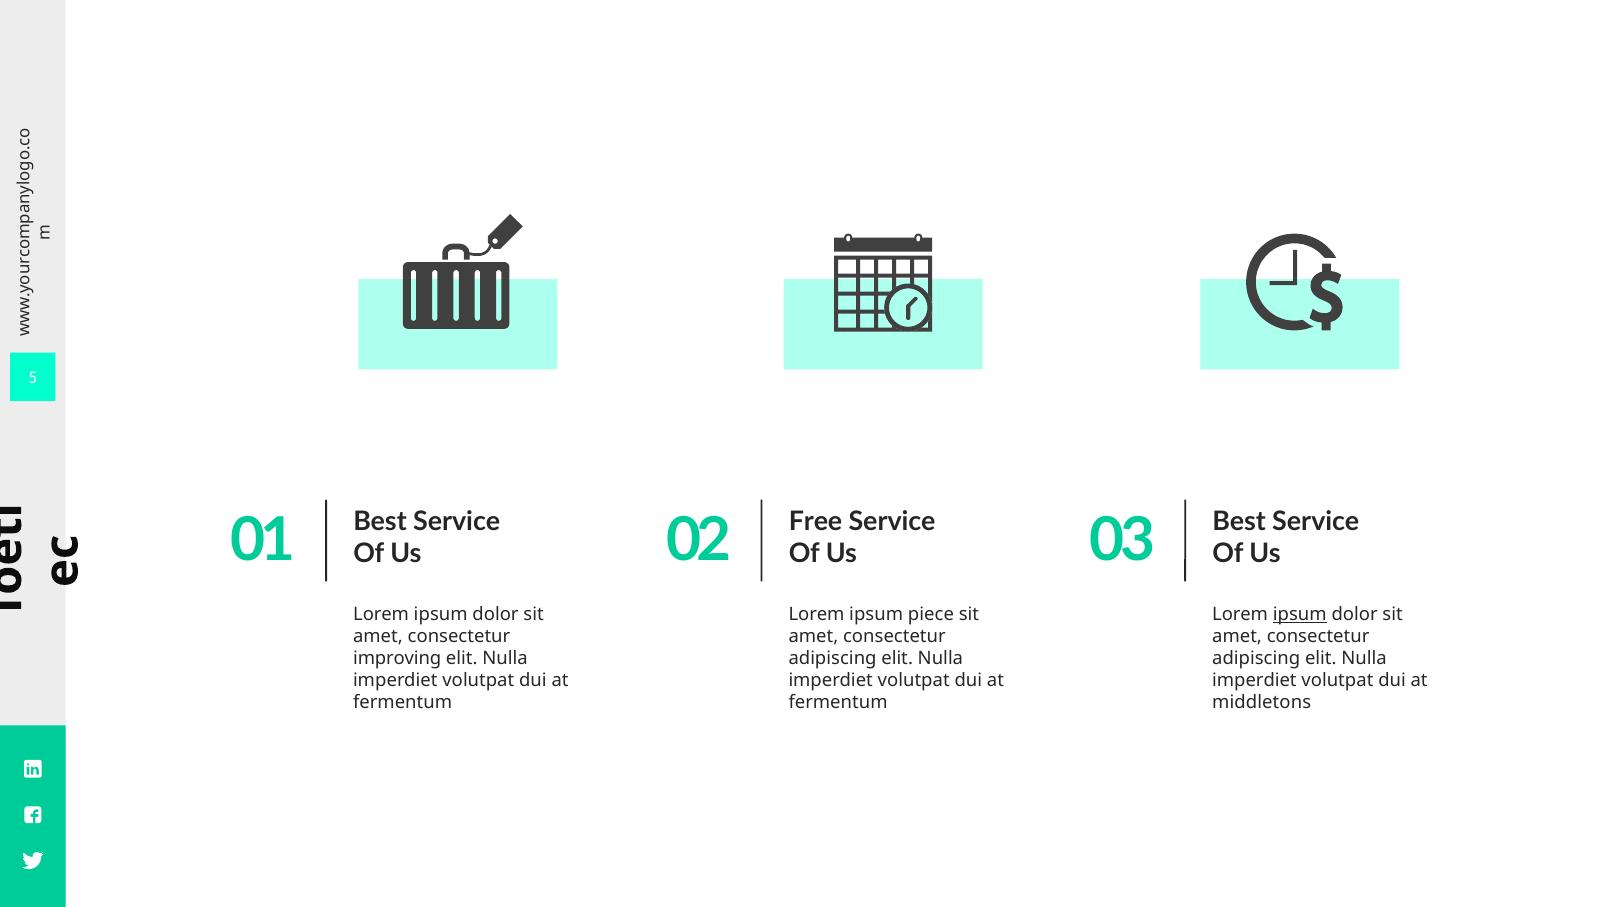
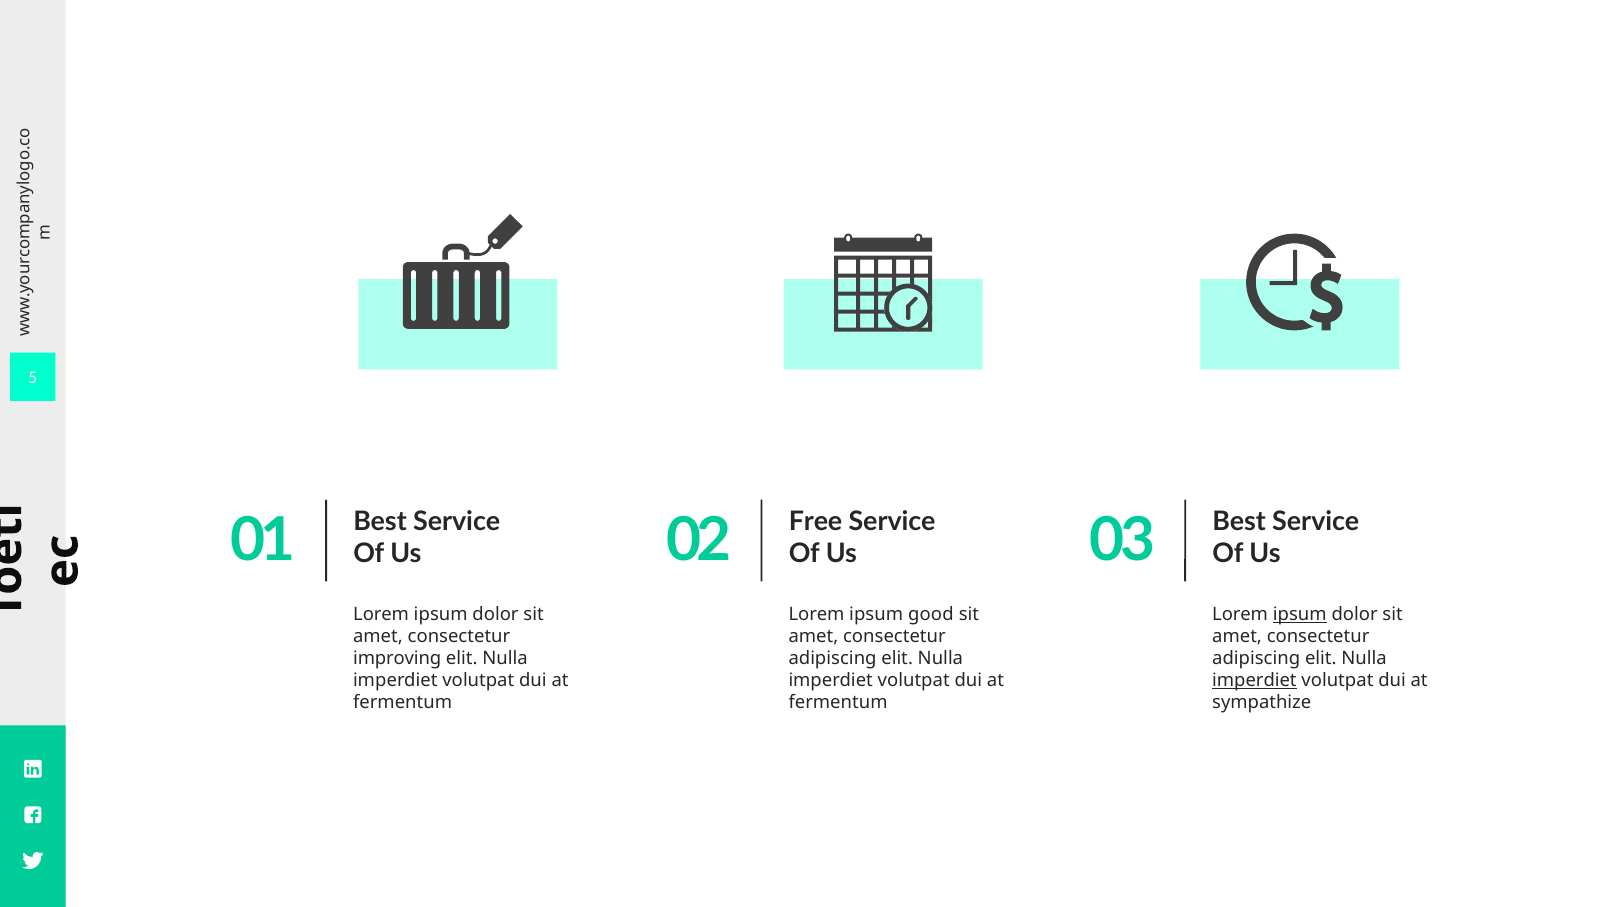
piece: piece -> good (931, 614)
imperdiet underline: none -> present (1254, 681)
middletons: middletons -> sympathize (1262, 703)
